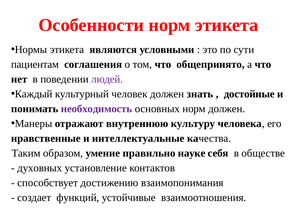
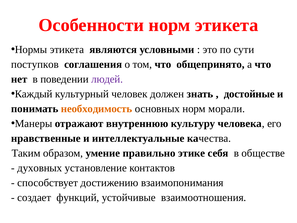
пациентам: пациентам -> поступков (35, 64)
необходимость colour: purple -> orange (97, 109)
норм должен: должен -> морали (227, 109)
науке: науке -> этике (192, 153)
